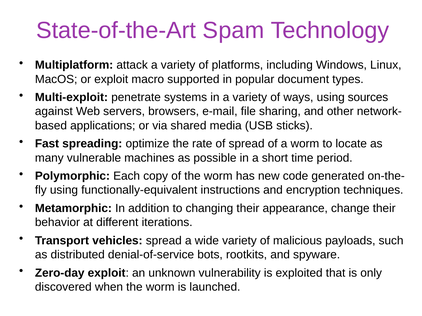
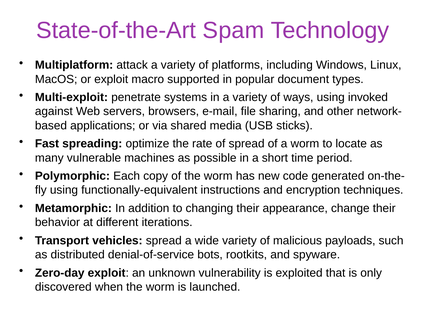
sources: sources -> invoked (368, 98)
